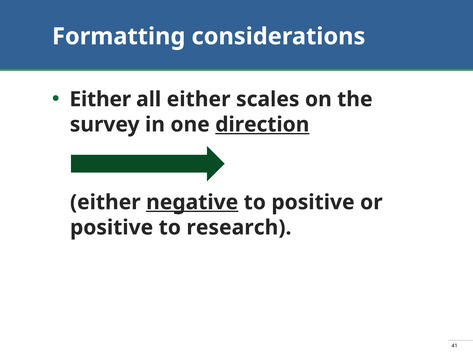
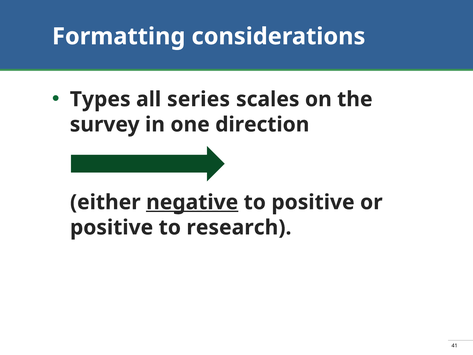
Either: Either -> Types (100, 99)
all either: either -> series (199, 99)
direction underline: present -> none (262, 124)
